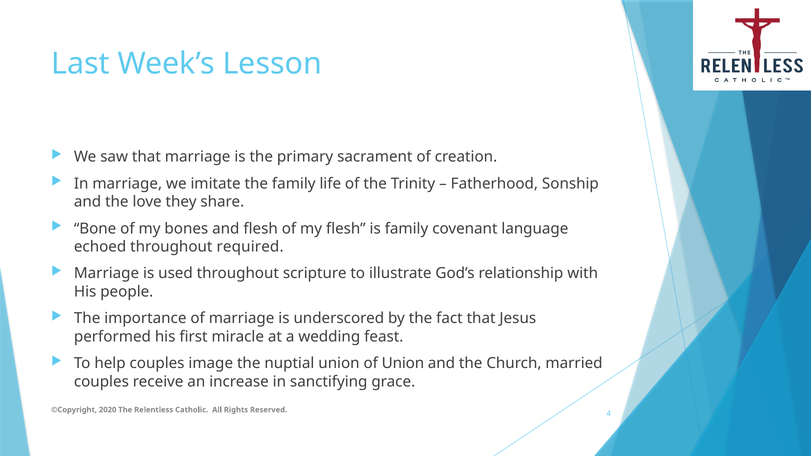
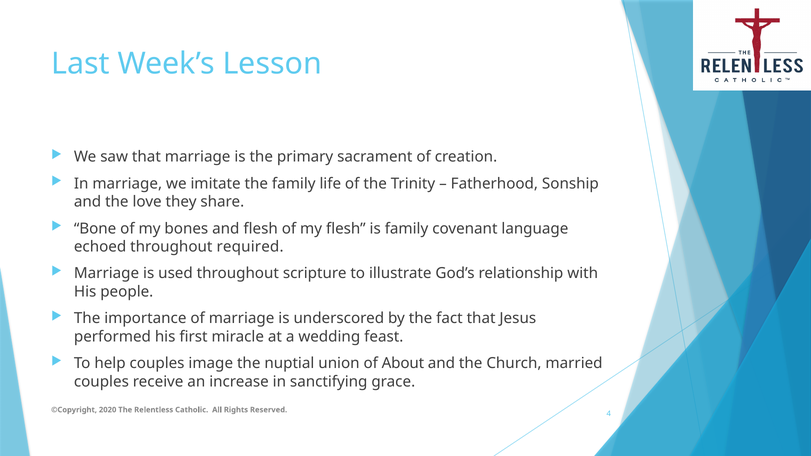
of Union: Union -> About (403, 363)
